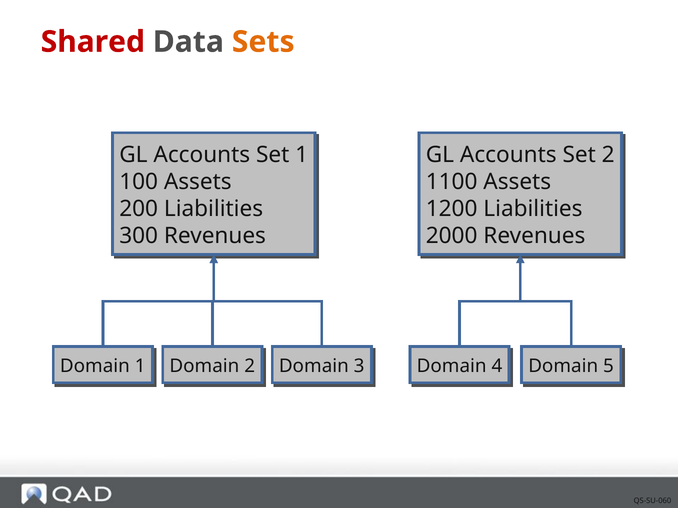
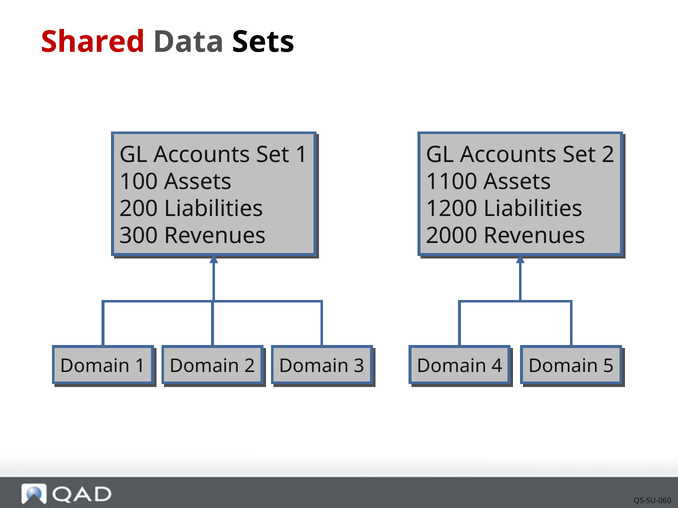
Sets colour: orange -> black (263, 42)
